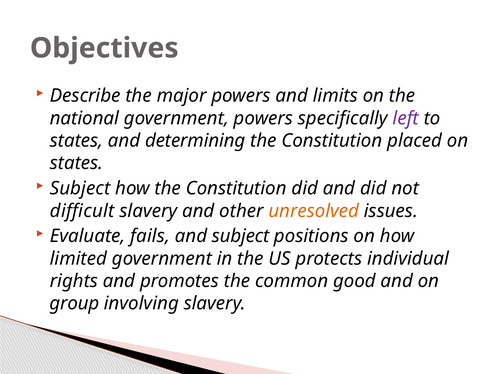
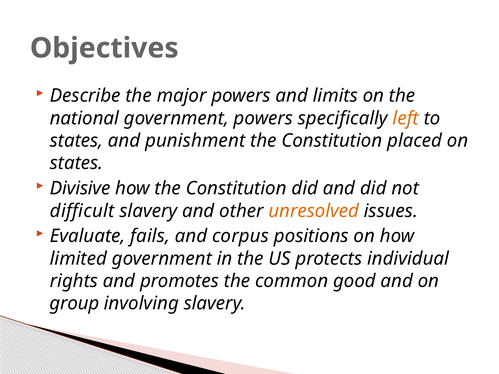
left colour: purple -> orange (406, 118)
determining: determining -> punishment (195, 141)
Subject: Subject -> Divisive (80, 189)
and subject: subject -> corpus (241, 236)
